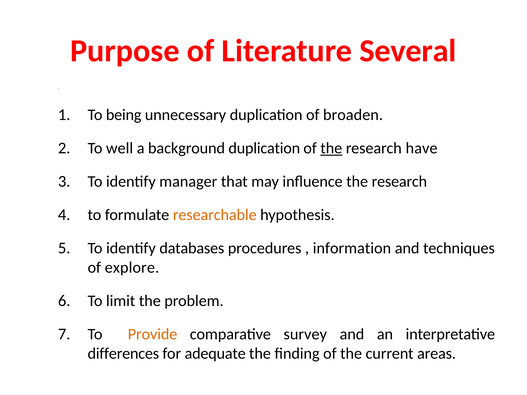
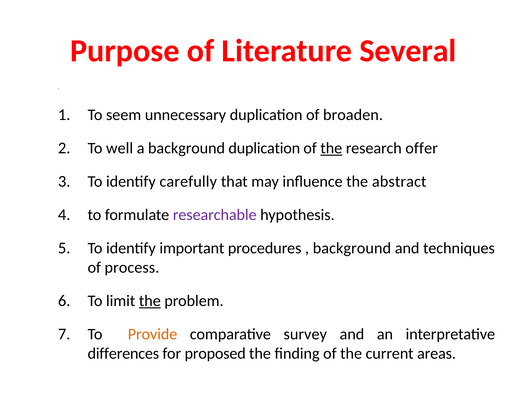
being: being -> seem (124, 115)
have: have -> offer (422, 148)
manager: manager -> carefully (188, 182)
influence the research: research -> abstract (399, 182)
researchable colour: orange -> purple (215, 215)
databases: databases -> important (192, 248)
information: information -> background (352, 248)
explore: explore -> process (132, 268)
the underline: none -> present (150, 301)
adequate: adequate -> proposed (215, 354)
